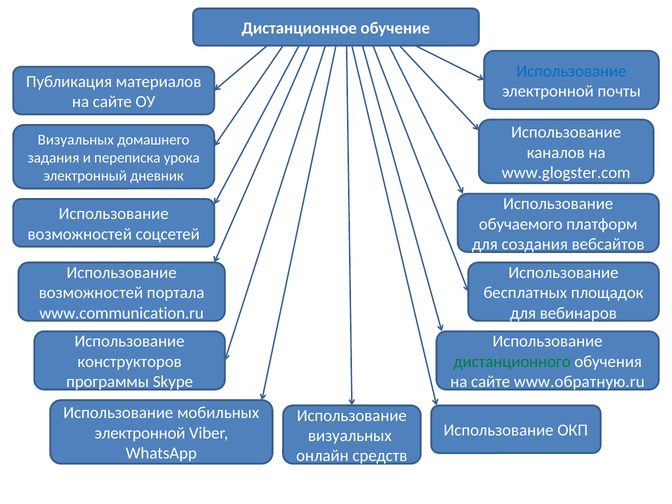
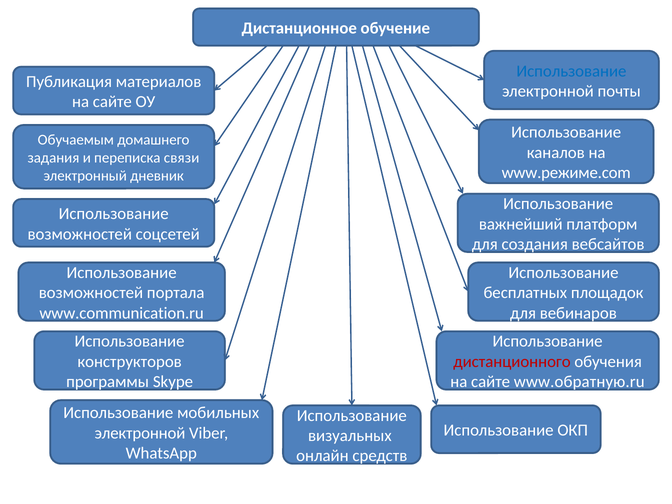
Визуальных: Визуальных -> Обучаемым (76, 140)
урока: урока -> связи (182, 158)
www.glogster.com: www.glogster.com -> www.режиме.com (566, 173)
обучаемого: обучаемого -> важнейший (521, 224)
дистанционного colour: green -> red (512, 362)
